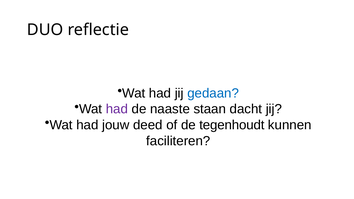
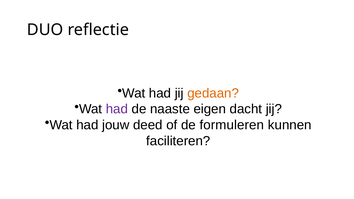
gedaan colour: blue -> orange (213, 93)
staan: staan -> eigen (210, 109)
tegenhoudt: tegenhoudt -> formuleren (232, 125)
